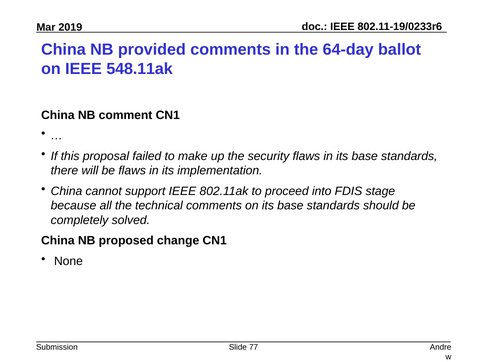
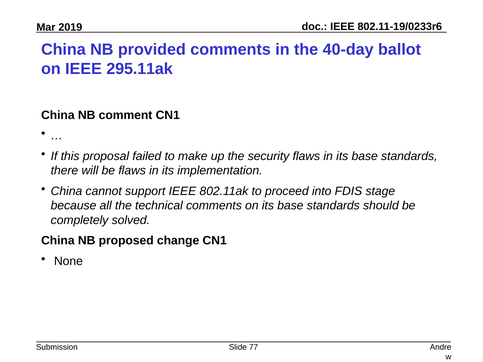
64-day: 64-day -> 40-day (348, 49)
548.11ak: 548.11ak -> 295.11ak (140, 69)
